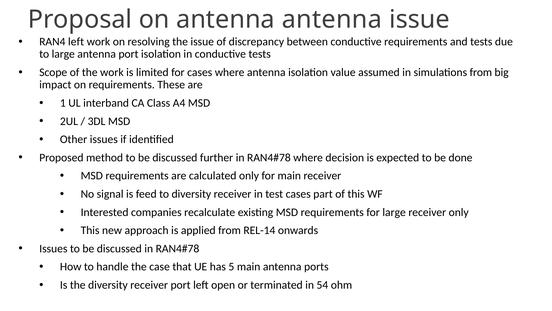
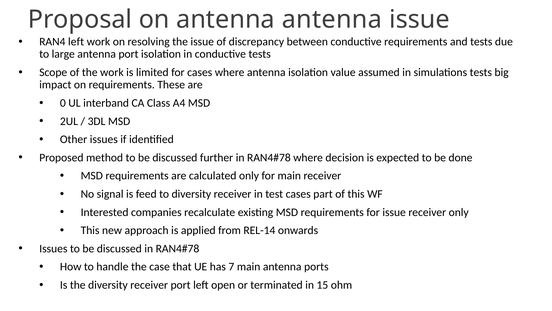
simulations from: from -> tests (481, 72)
1: 1 -> 0 (63, 103)
for large: large -> issue (394, 212)
5: 5 -> 7 (231, 266)
54: 54 -> 15 (322, 285)
